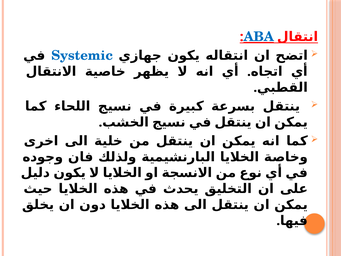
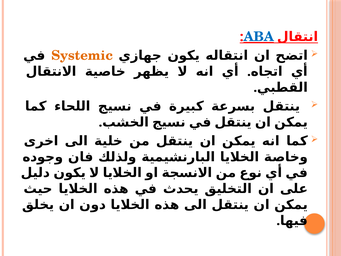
Systemic colour: blue -> orange (82, 56)
